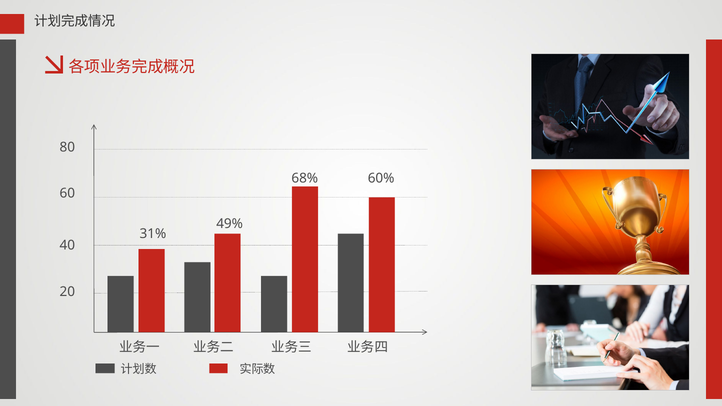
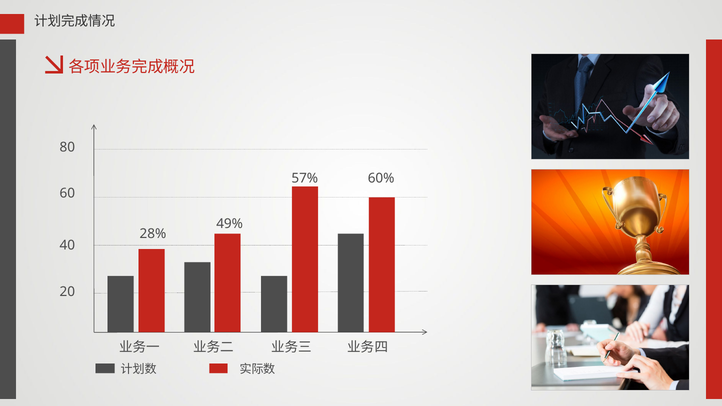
68%: 68% -> 57% (305, 178)
31%: 31% -> 28% (153, 234)
